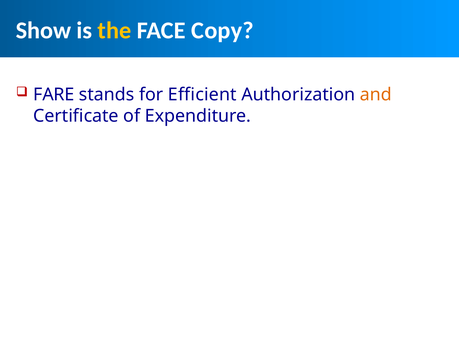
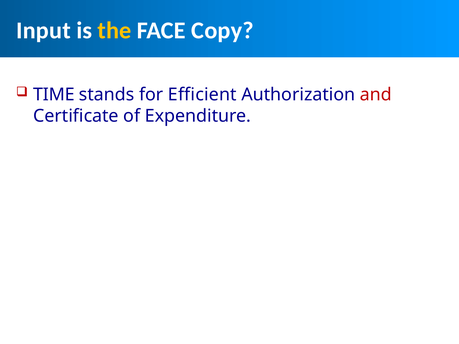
Show: Show -> Input (43, 30)
FARE: FARE -> TIME (54, 95)
and colour: orange -> red (376, 95)
